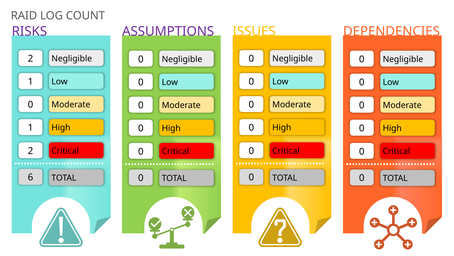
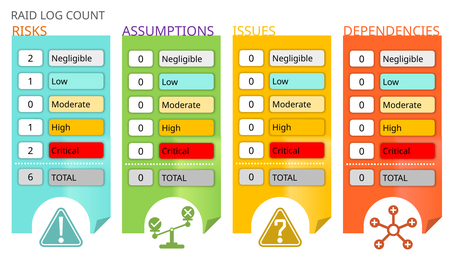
RISKS colour: purple -> orange (29, 31)
